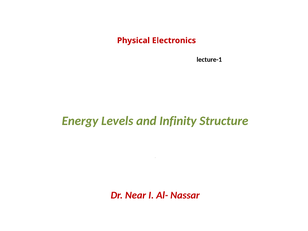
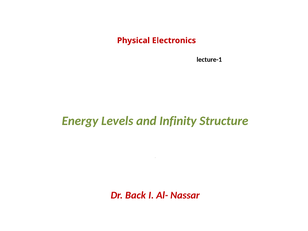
Near: Near -> Back (136, 195)
